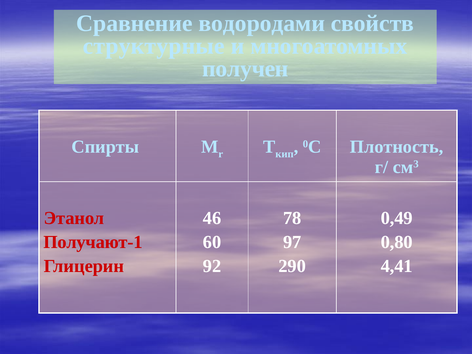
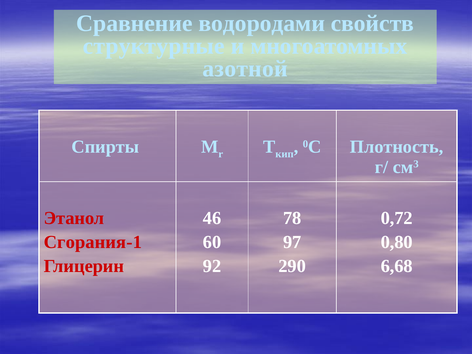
получен: получен -> азотной (245, 69)
0,49: 0,49 -> 0,72 (397, 218)
Получают-1: Получают-1 -> Сгорания-1 (93, 242)
4,41: 4,41 -> 6,68 (397, 266)
